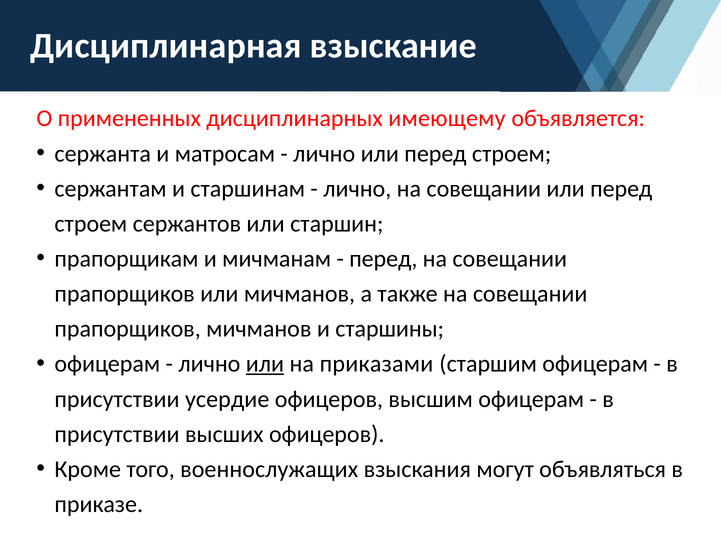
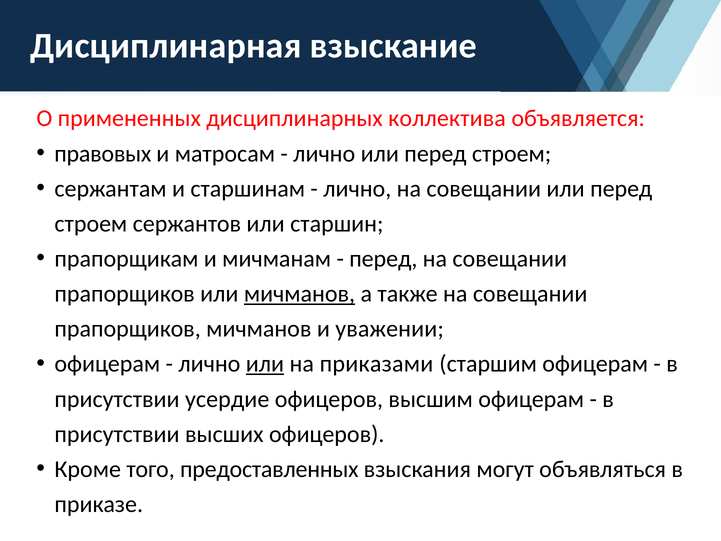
имеющему: имеющему -> коллектива (447, 118)
сержанта: сержанта -> правовых (103, 153)
мичманов underline: none -> present (299, 294)
старшины: старшины -> уважении (390, 329)
военнослужащих: военнослужащих -> предоставленных (269, 469)
